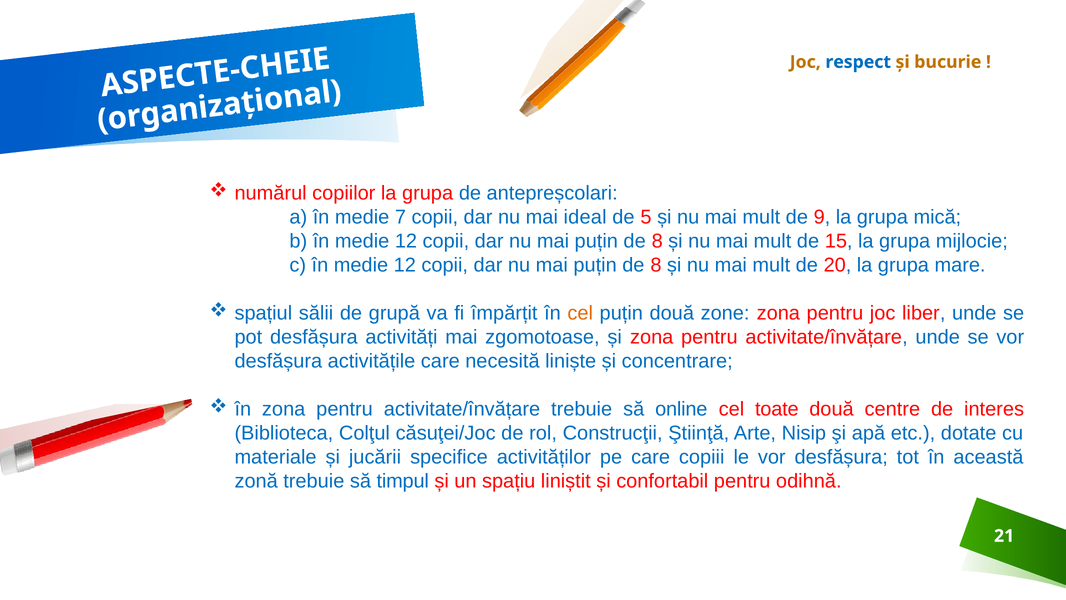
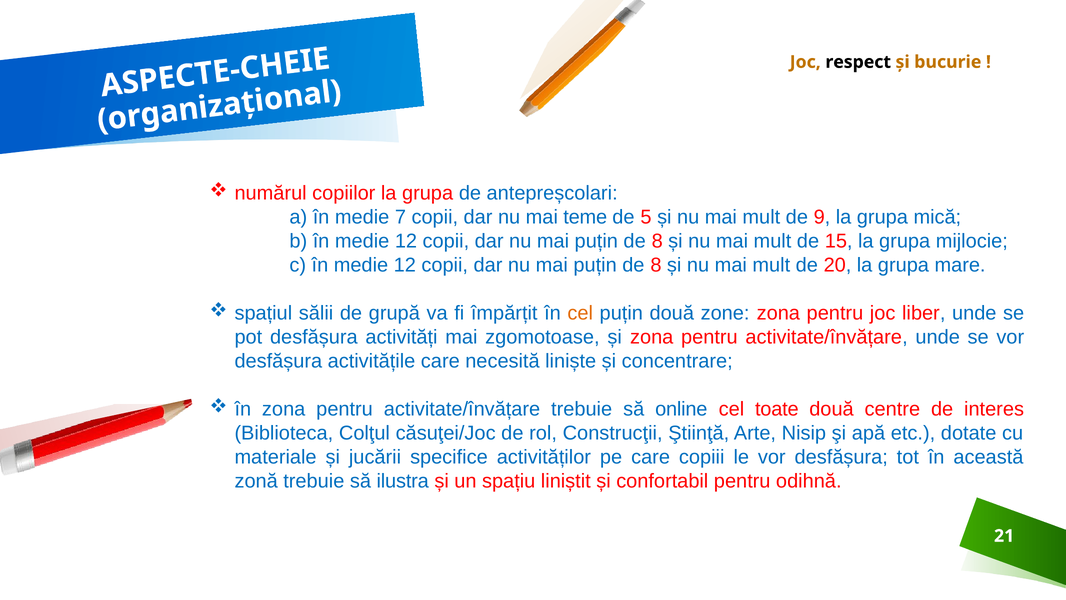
respect colour: blue -> black (858, 62)
ideal: ideal -> teme (585, 217)
timpul: timpul -> ilustra (403, 481)
